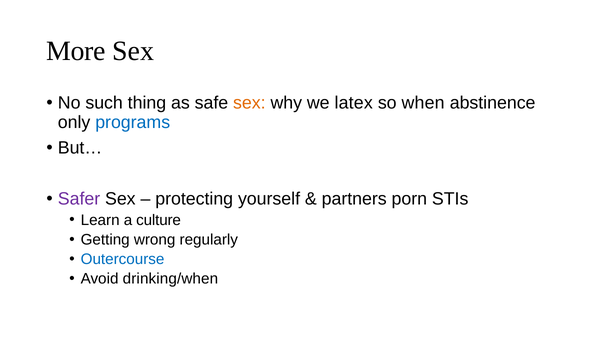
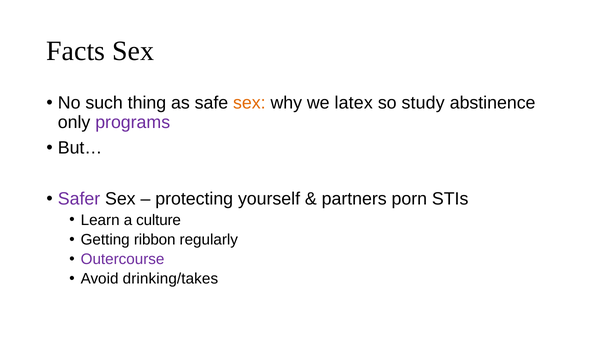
More: More -> Facts (76, 51)
when: when -> study (423, 103)
programs colour: blue -> purple (133, 122)
wrong: wrong -> ribbon (155, 239)
Outercourse colour: blue -> purple (123, 259)
drinking/when: drinking/when -> drinking/takes (170, 279)
